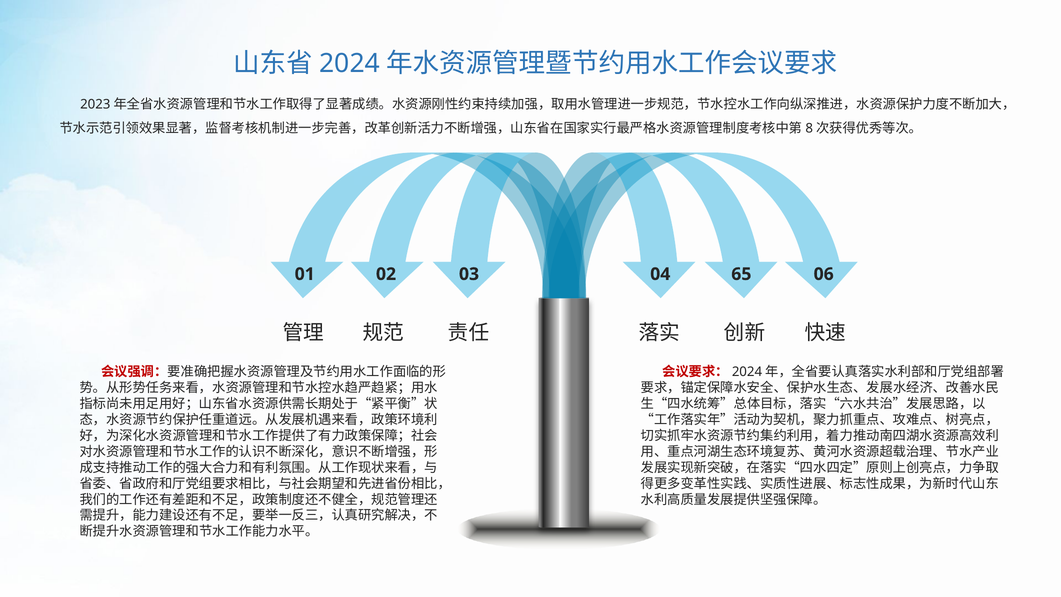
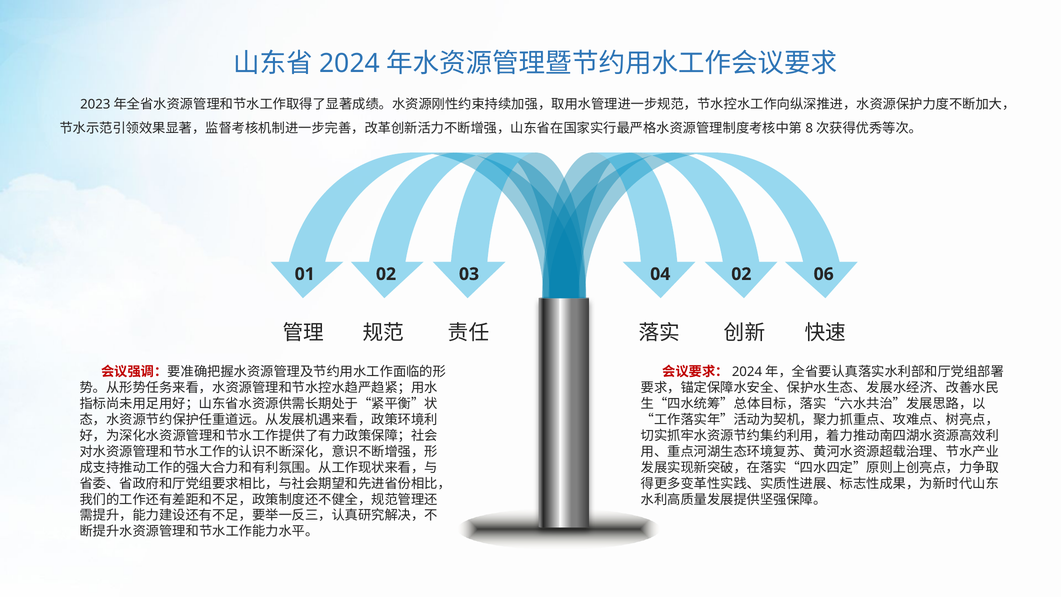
04 65: 65 -> 02 (741, 274)
